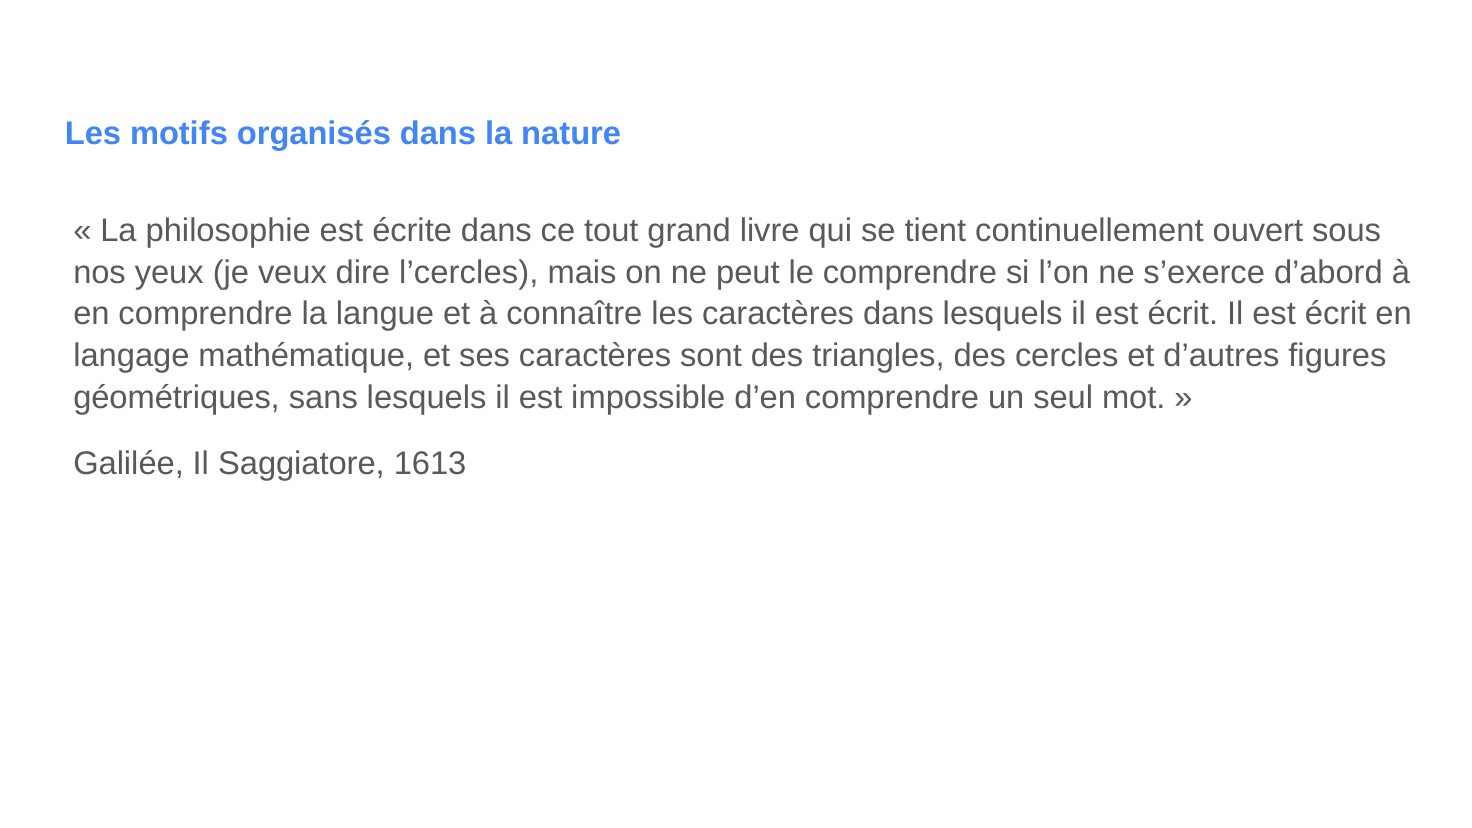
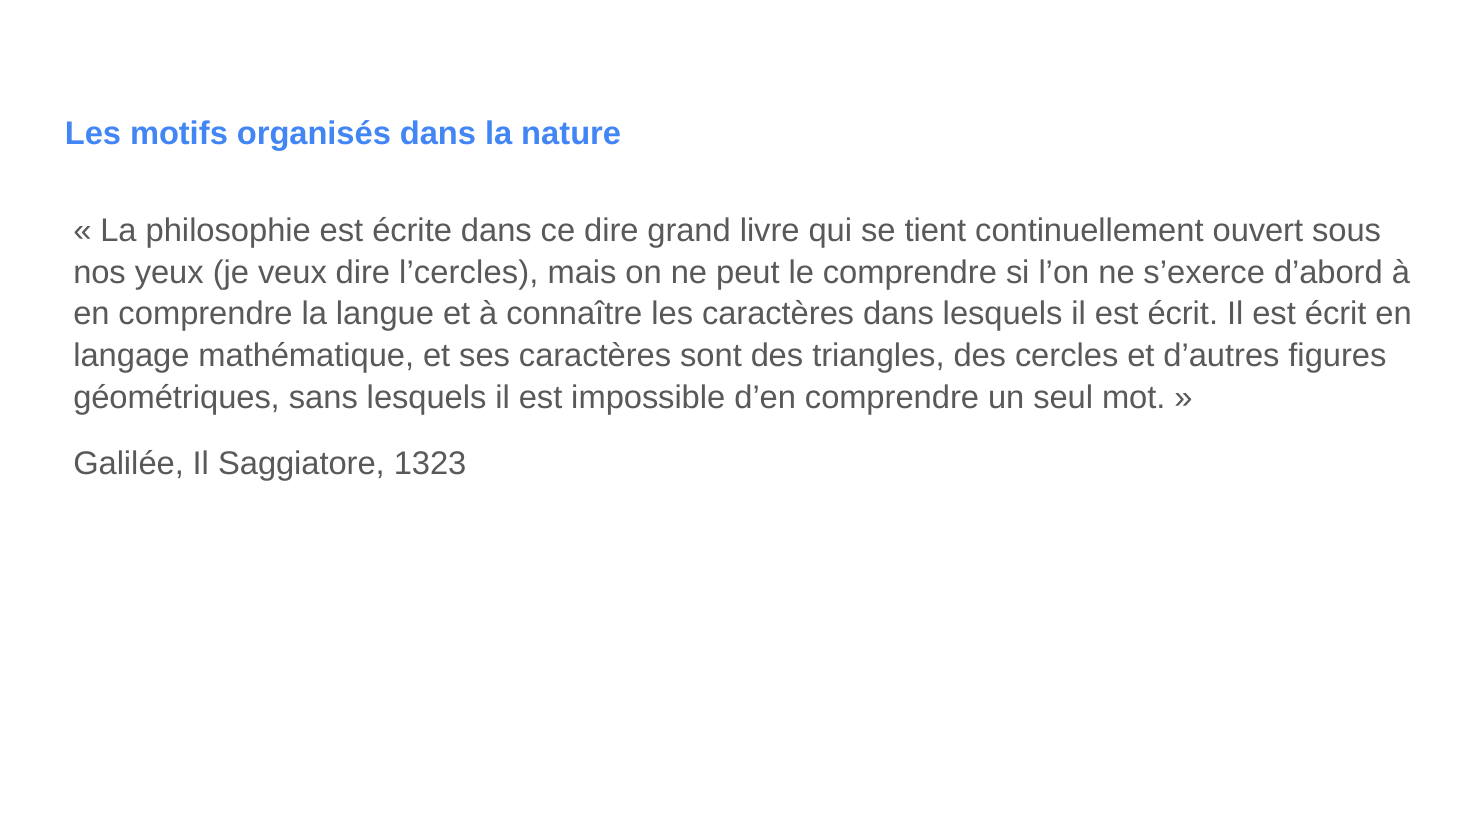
ce tout: tout -> dire (611, 231)
1613: 1613 -> 1323 (430, 464)
